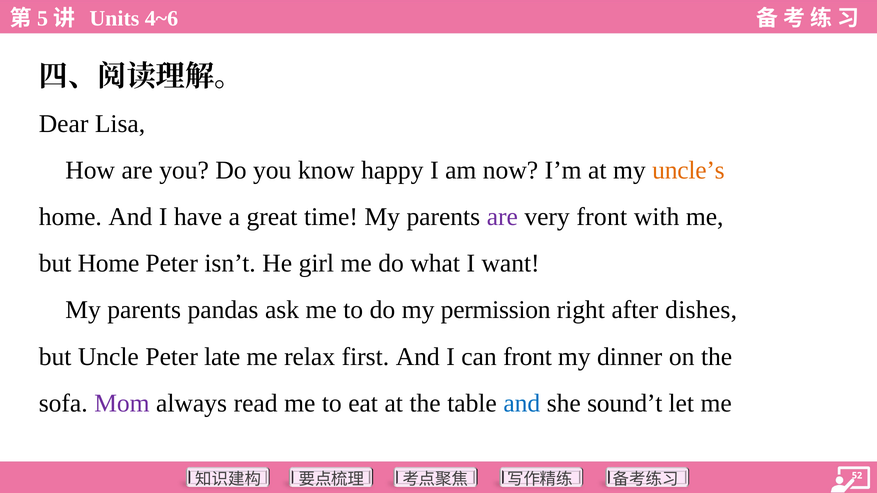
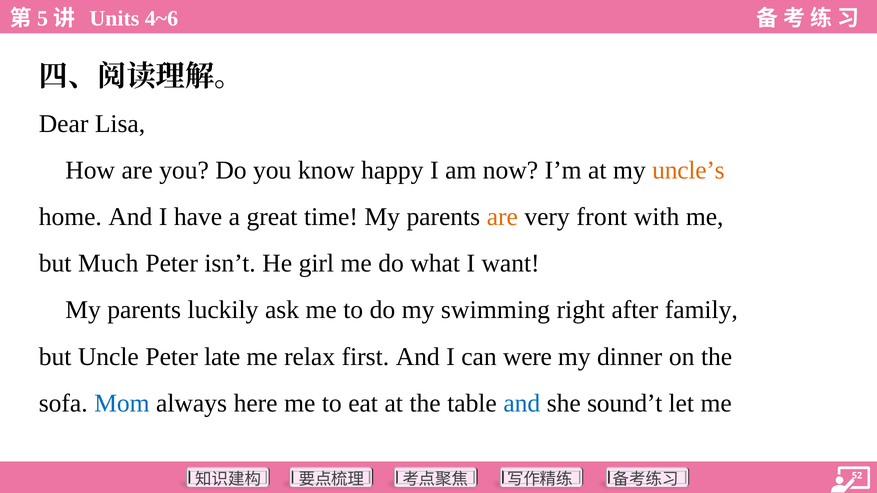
are colour: purple -> orange (502, 217)
but Home: Home -> Much (108, 264)
pandas: pandas -> luckily (223, 310)
permission: permission -> swimming (495, 310)
dishes: dishes -> family (701, 310)
can front: front -> were (527, 357)
Mom colour: purple -> blue (122, 403)
read: read -> here (256, 403)
